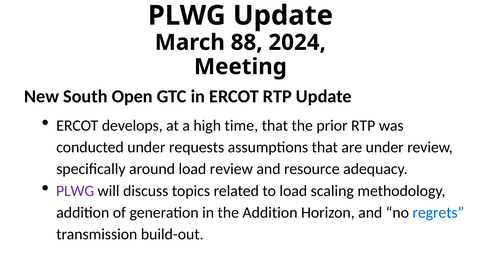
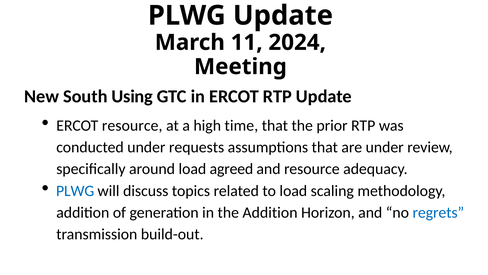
88: 88 -> 11 (247, 42)
Open: Open -> Using (132, 96)
ERCOT develops: develops -> resource (132, 125)
load review: review -> agreed (231, 169)
PLWG colour: purple -> blue (75, 190)
